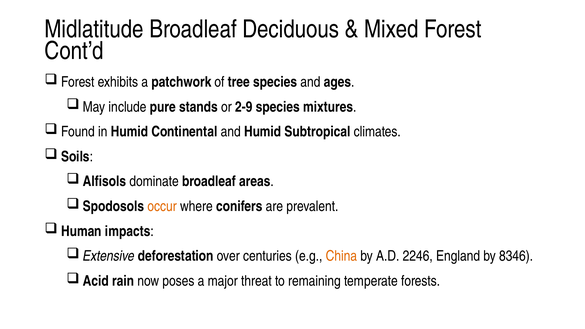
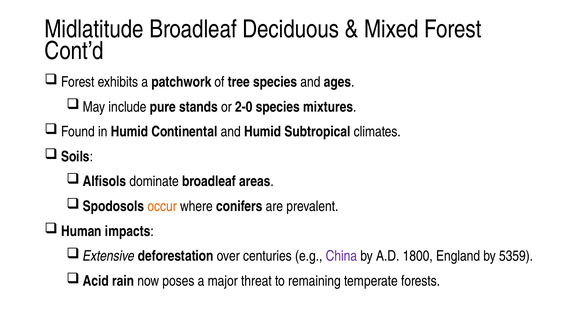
2-9: 2-9 -> 2-0 (244, 107)
China colour: orange -> purple (341, 256)
2246: 2246 -> 1800 (418, 256)
8346: 8346 -> 5359 (516, 256)
